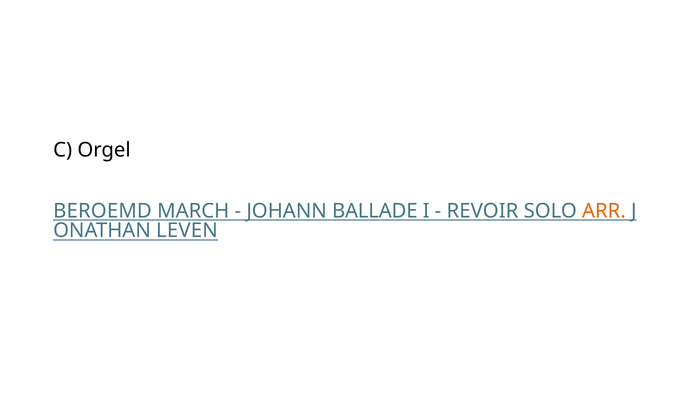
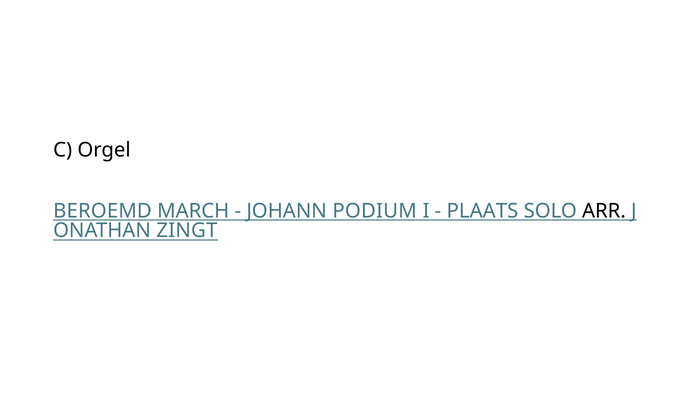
BALLADE: BALLADE -> PODIUM (375, 211)
REVOIR: REVOIR -> PLAATS (482, 211)
ARR colour: orange -> black (604, 211)
LEVEN: LEVEN -> ZINGT (187, 230)
